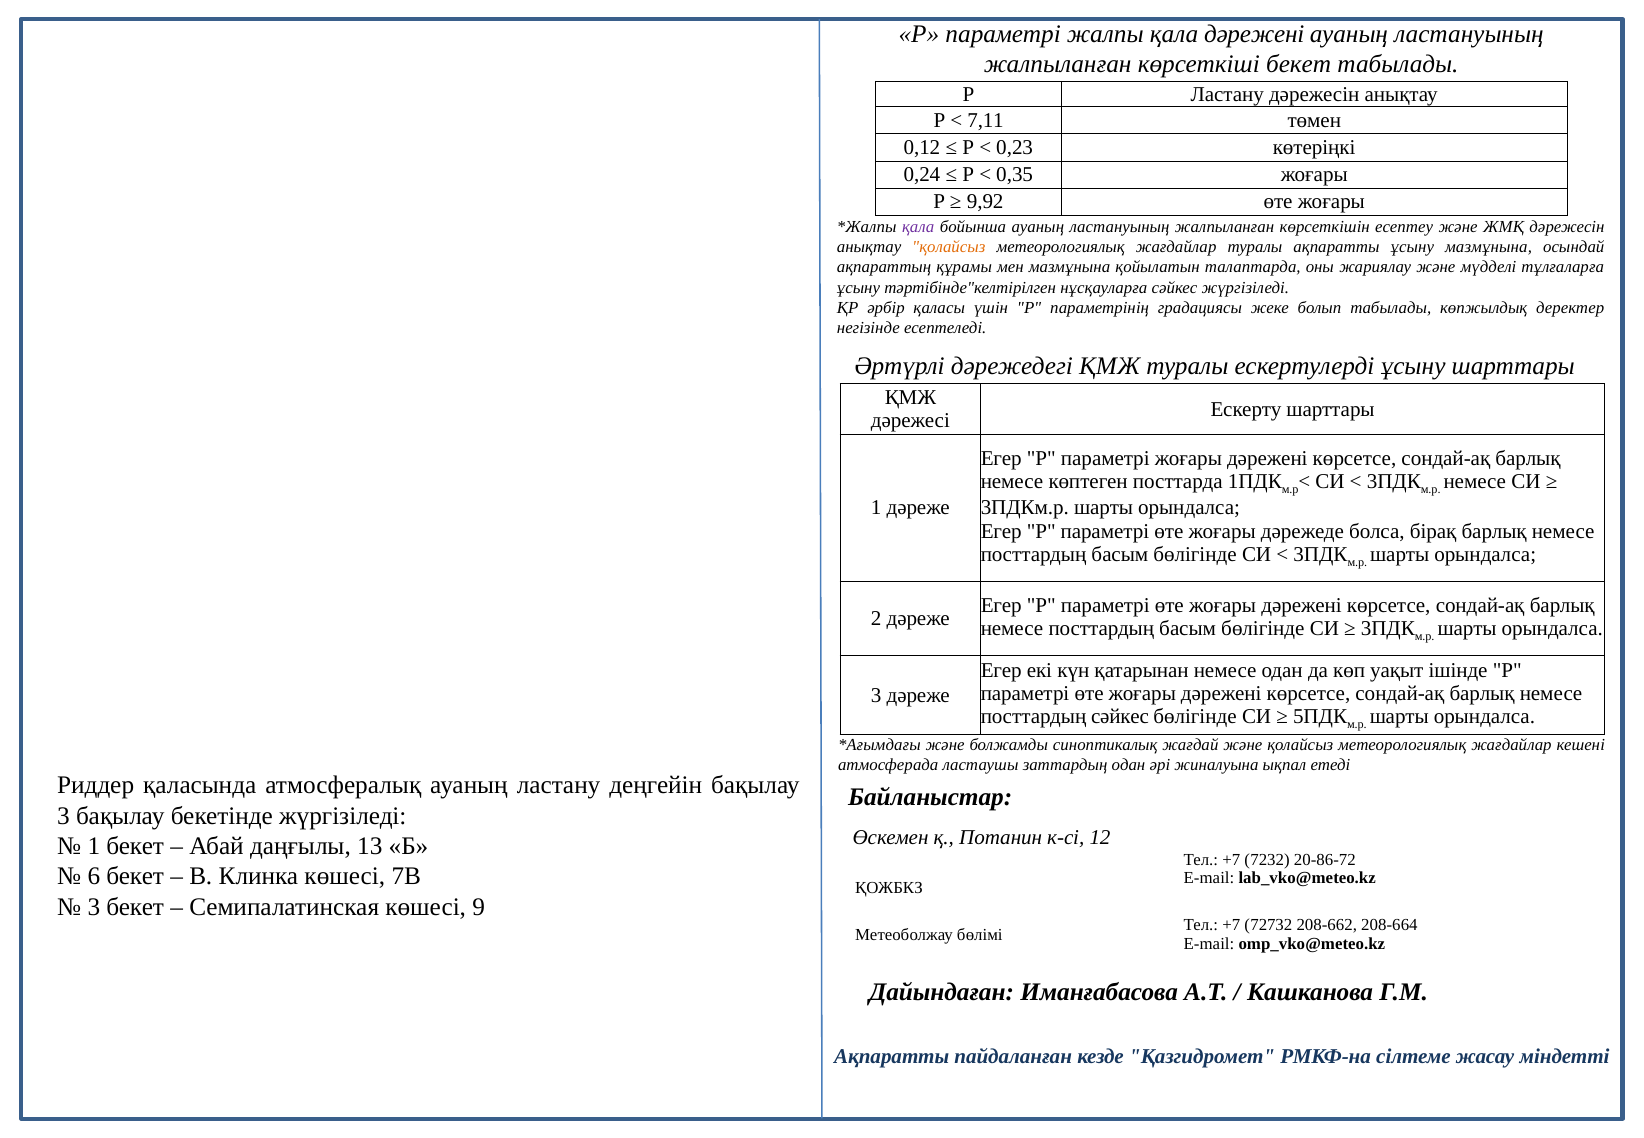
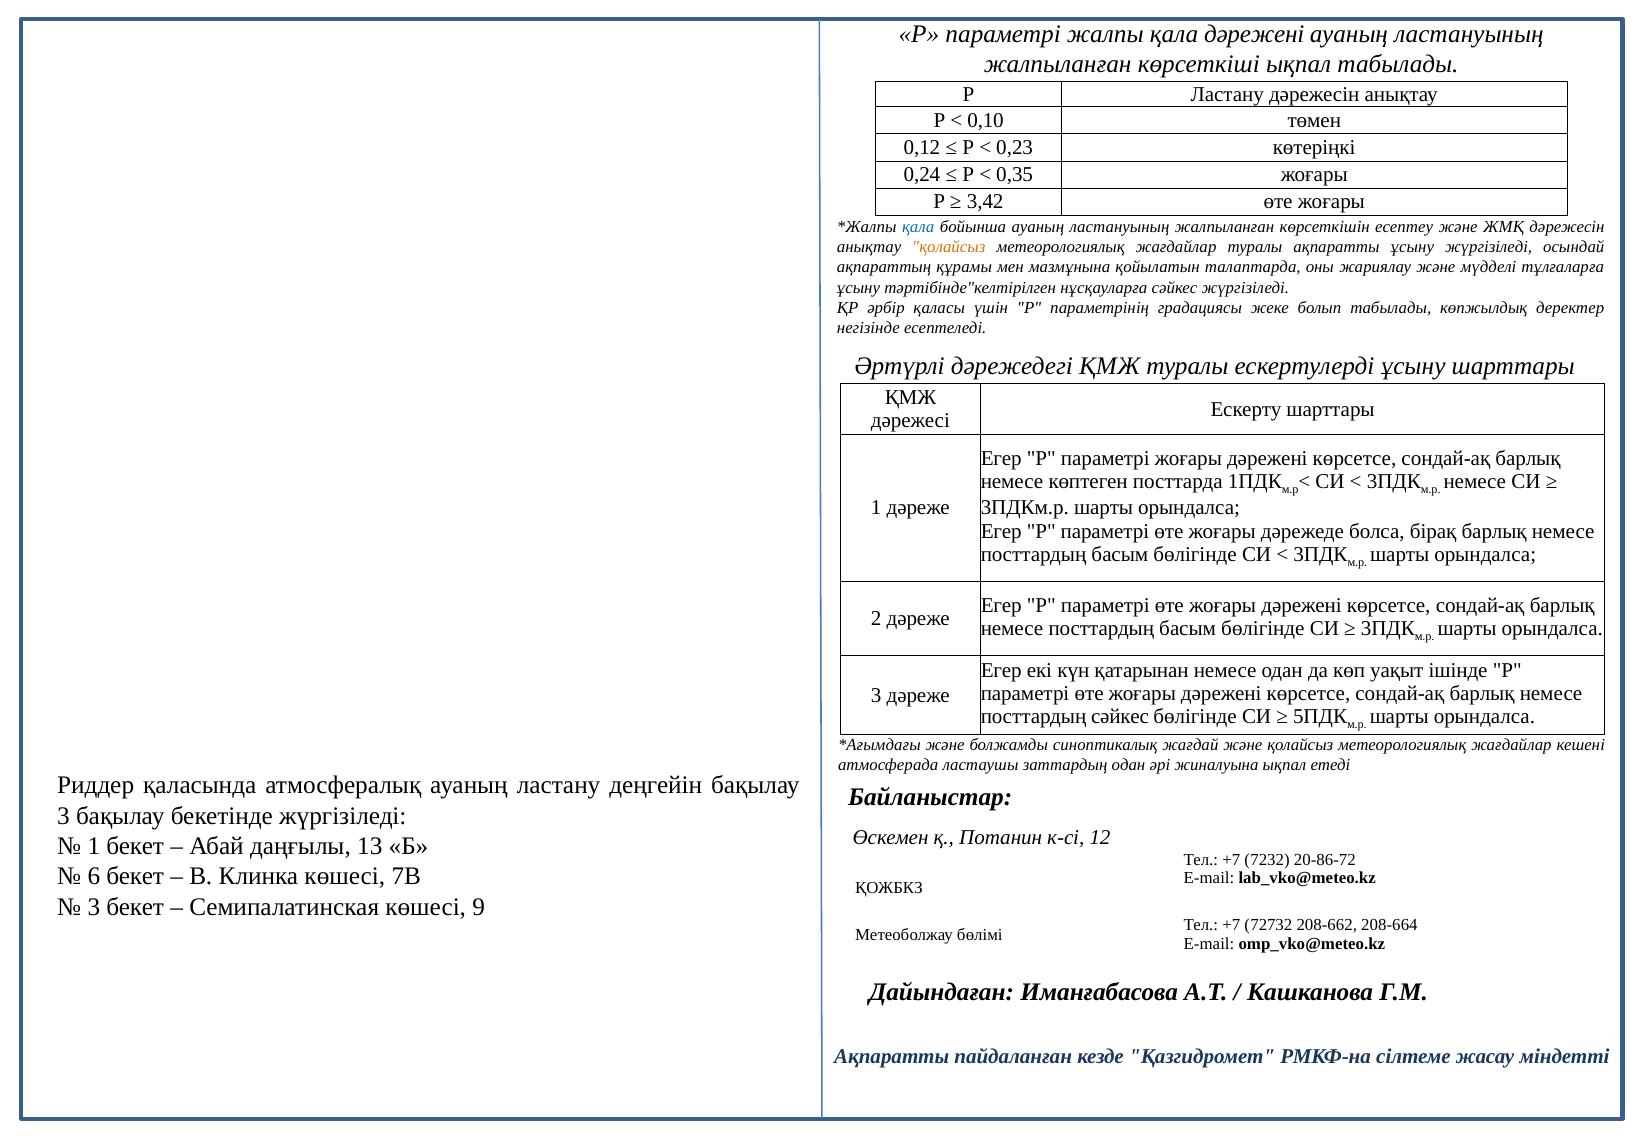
көрсеткіші бекет: бекет -> ықпал (1299, 64)
7,11: 7,11 -> 0,10 (986, 120)
9,92: 9,92 -> 3,42 (985, 202)
қала colour: purple -> blue (918, 227)
ұсыну мазмұнына: мазмұнына -> жүргізіледі (1489, 247)
